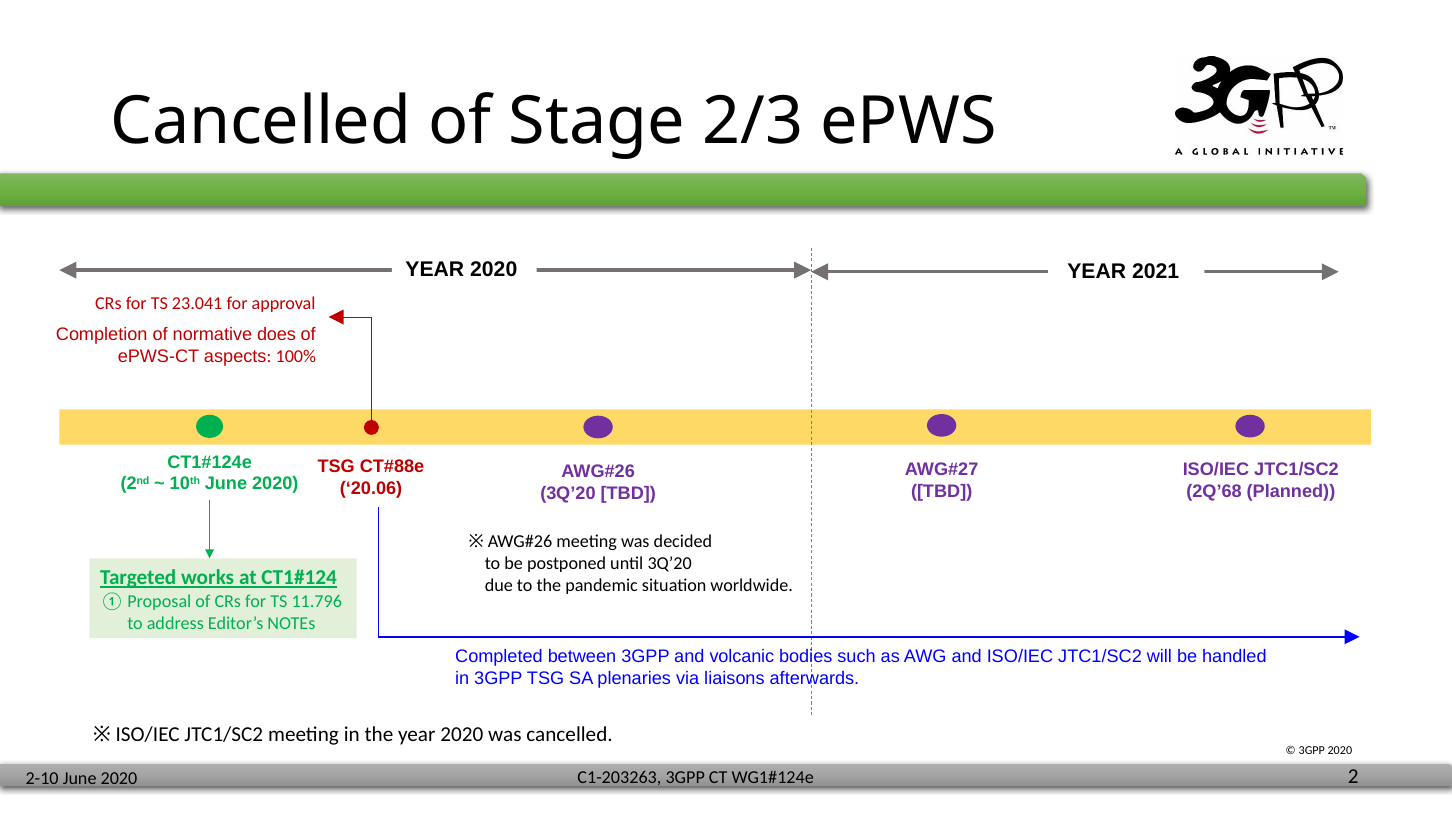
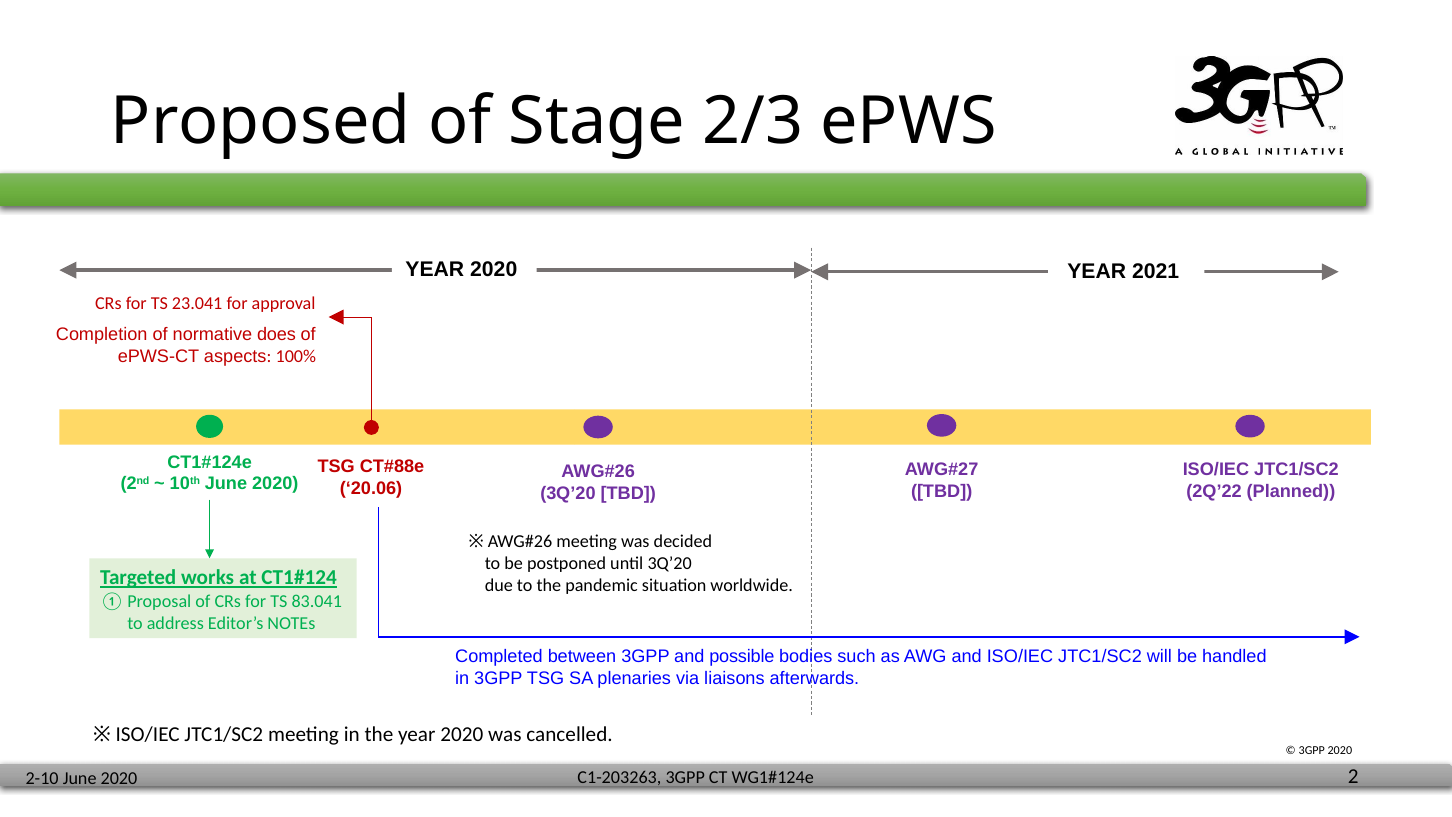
Cancelled: Cancelled -> Proposed (261, 122)
2Q’68: 2Q’68 -> 2Q’22 (1214, 491)
11.796: 11.796 -> 83.041 (317, 601)
volcanic: volcanic -> possible (742, 656)
